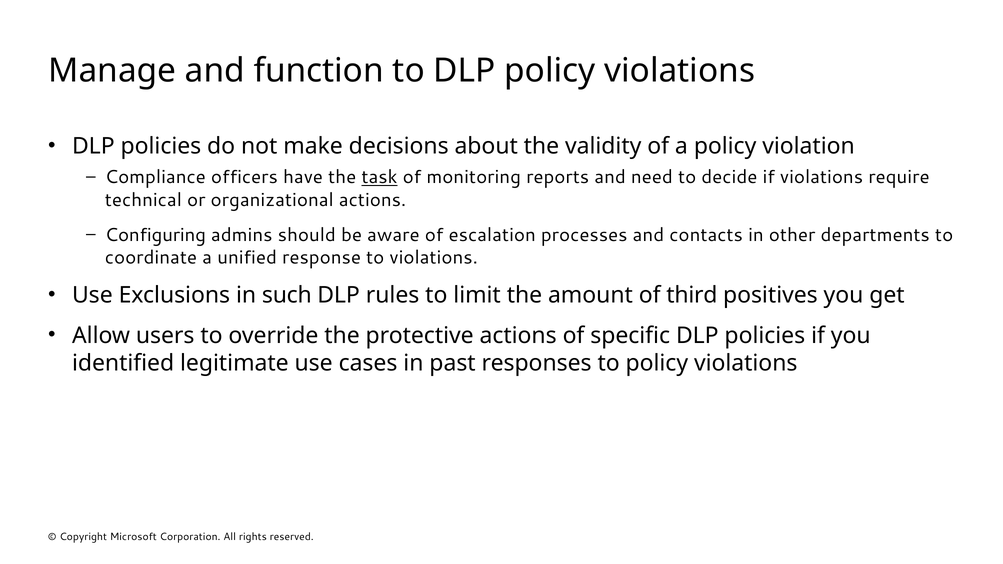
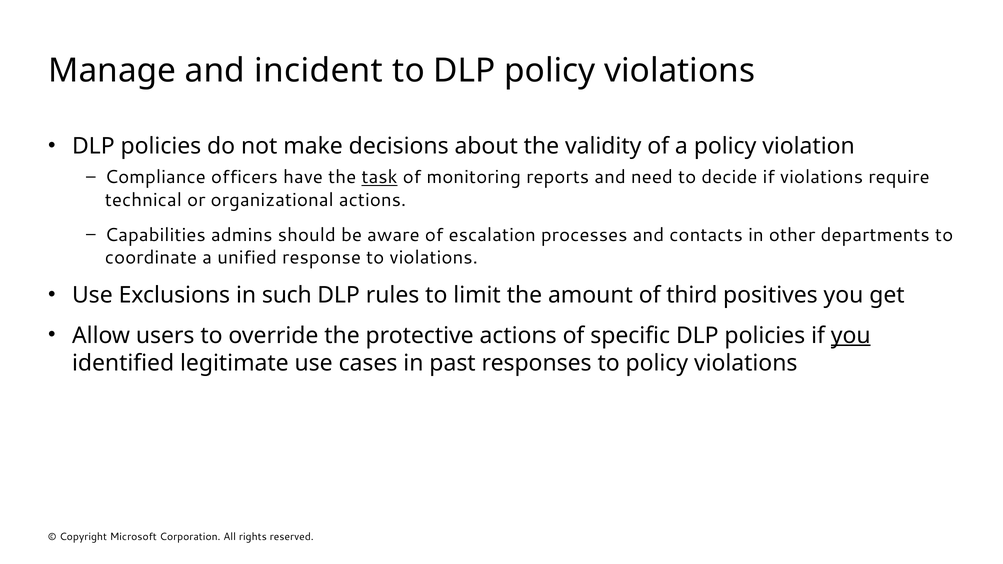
function: function -> incident (319, 71)
Configuring: Configuring -> Capabilities (155, 235)
you underline: none -> present (851, 336)
